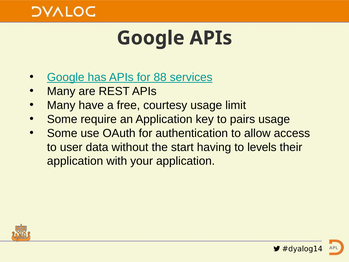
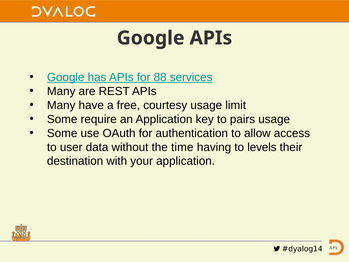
start: start -> time (182, 147)
application: application -> destination (75, 161)
